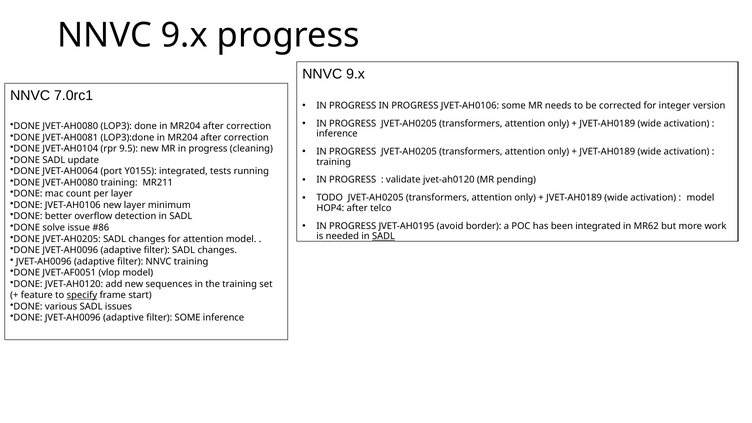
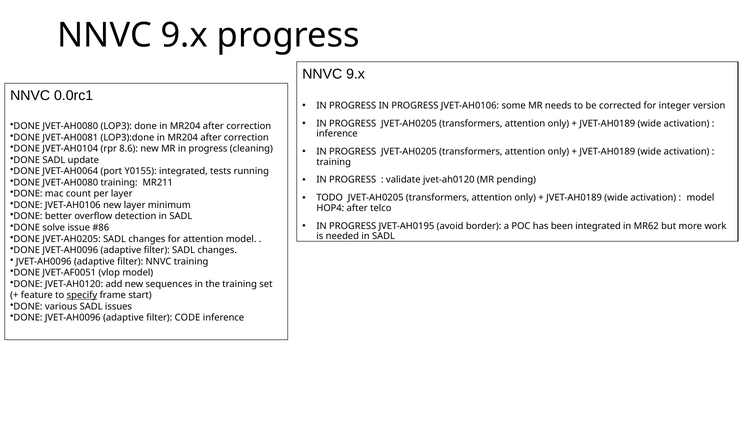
7.0rc1: 7.0rc1 -> 0.0rc1 (74, 95)
9.5: 9.5 -> 8.6 (129, 149)
SADL underline: present -> none (384, 236)
filter SOME: SOME -> CODE (187, 318)
